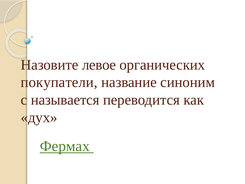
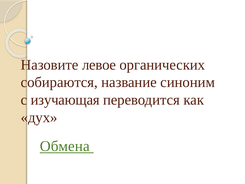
покупатели: покупатели -> собираются (59, 82)
называется: называется -> изучающая (65, 100)
Фермах: Фермах -> Обмена (65, 146)
